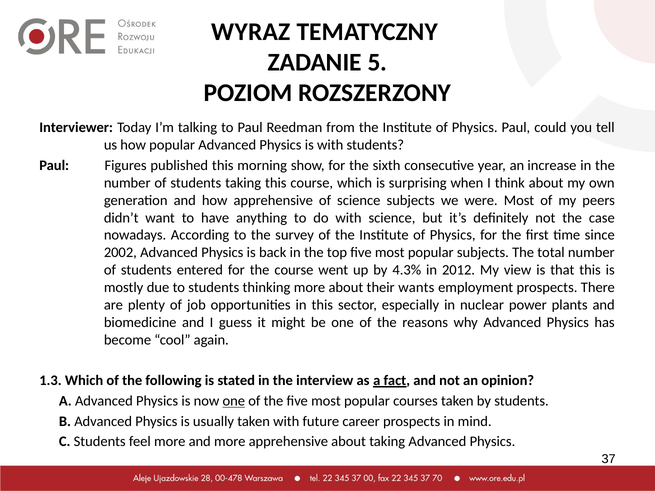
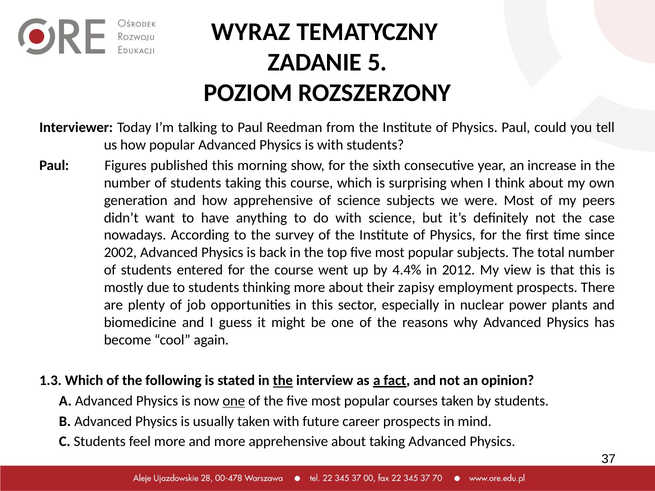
4.3%: 4.3% -> 4.4% (407, 270)
wants: wants -> zapisy (416, 288)
the underline: none -> present (283, 381)
